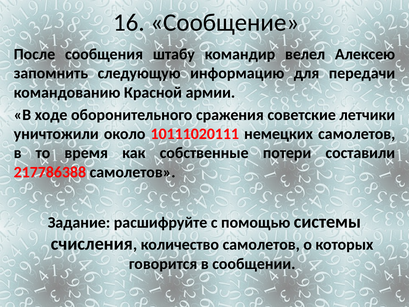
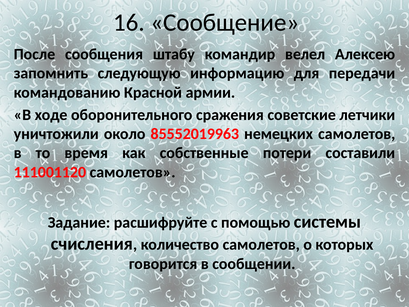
10111020111: 10111020111 -> 85552019963 (195, 134)
217786388: 217786388 -> 111001120 (50, 172)
